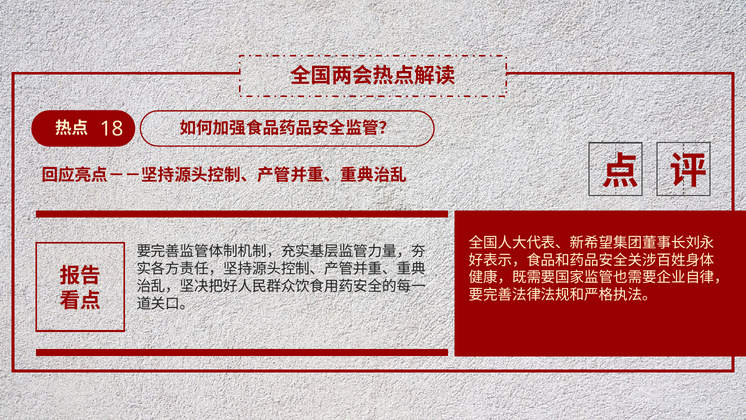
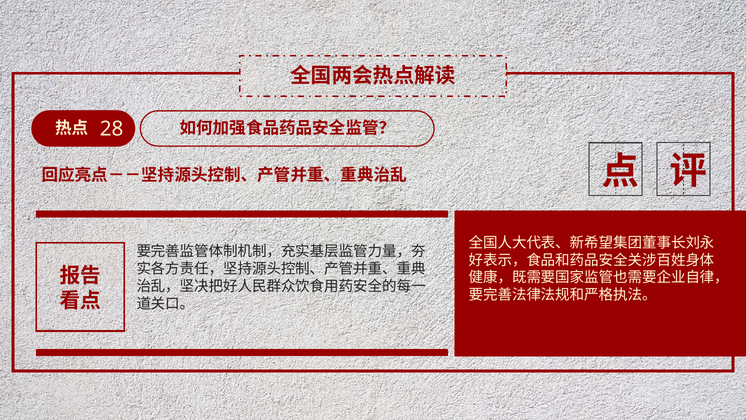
18: 18 -> 28 (112, 129)
